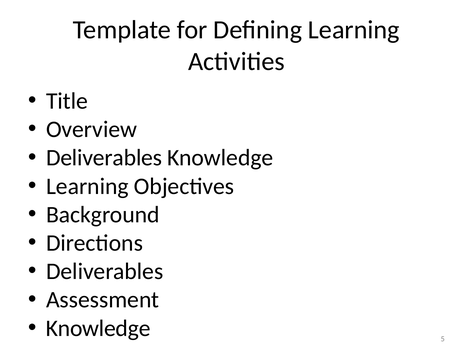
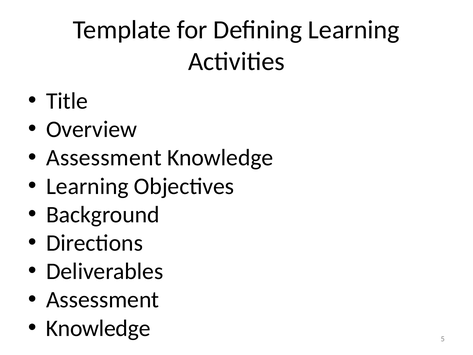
Deliverables: Deliverables -> Assessment (104, 158)
